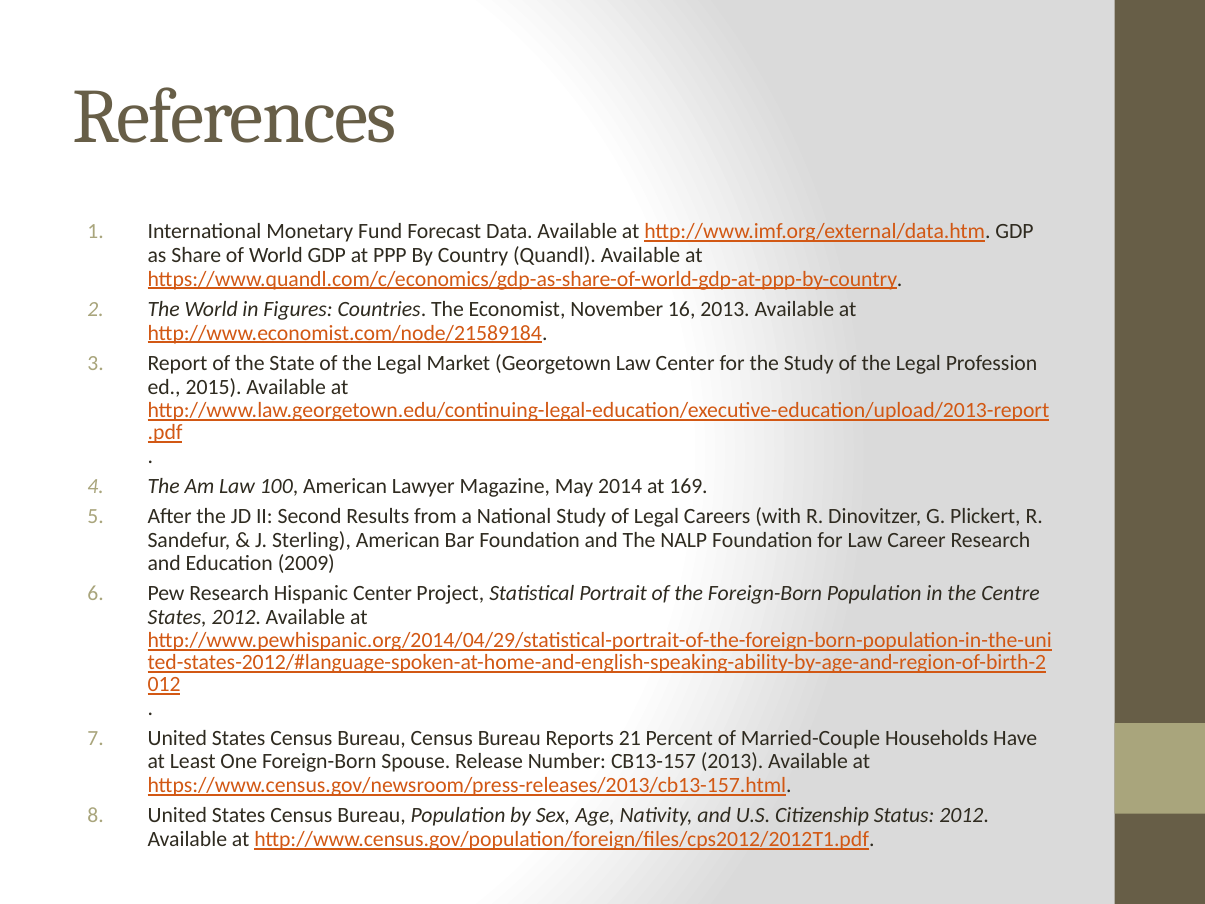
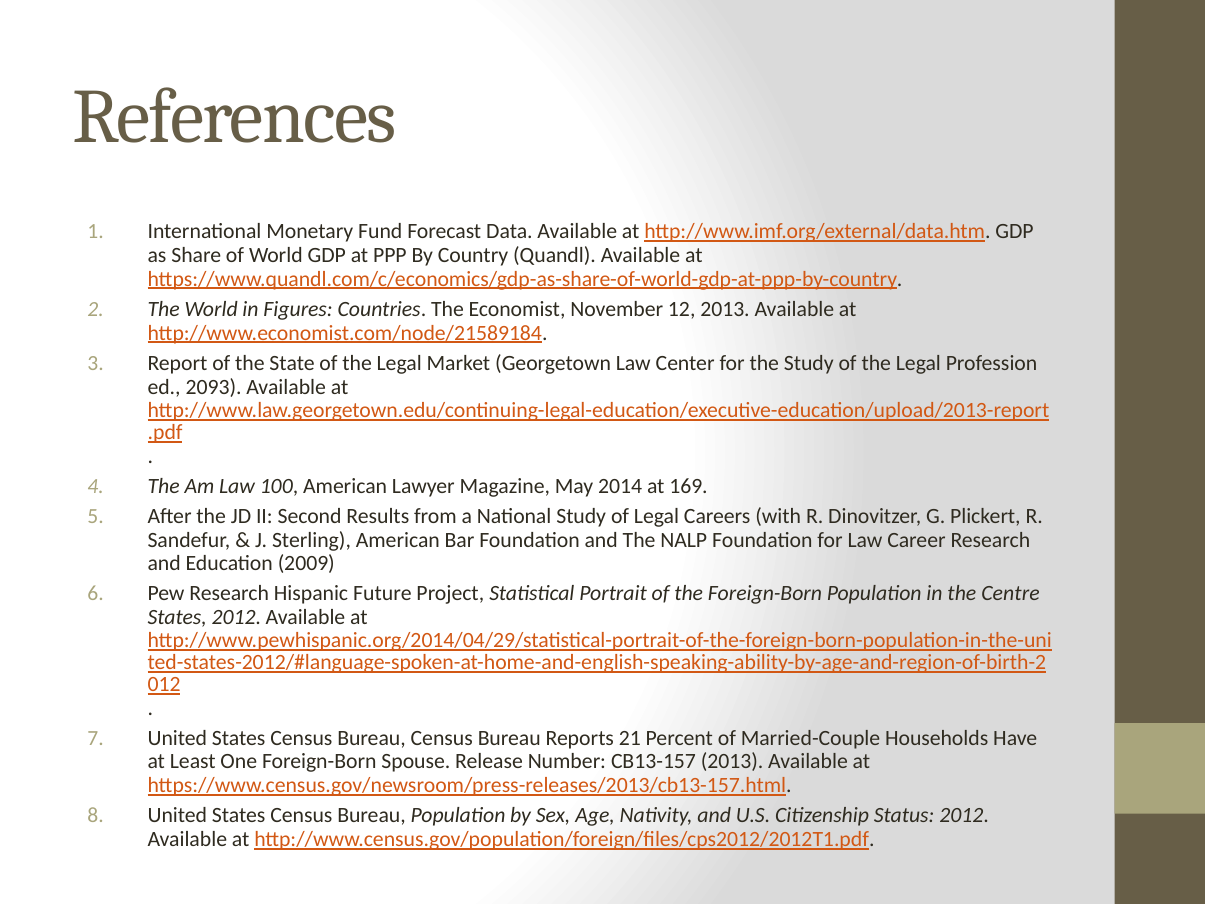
16: 16 -> 12 (682, 309)
2015: 2015 -> 2093 (214, 387)
Hispanic Center: Center -> Future (382, 593)
